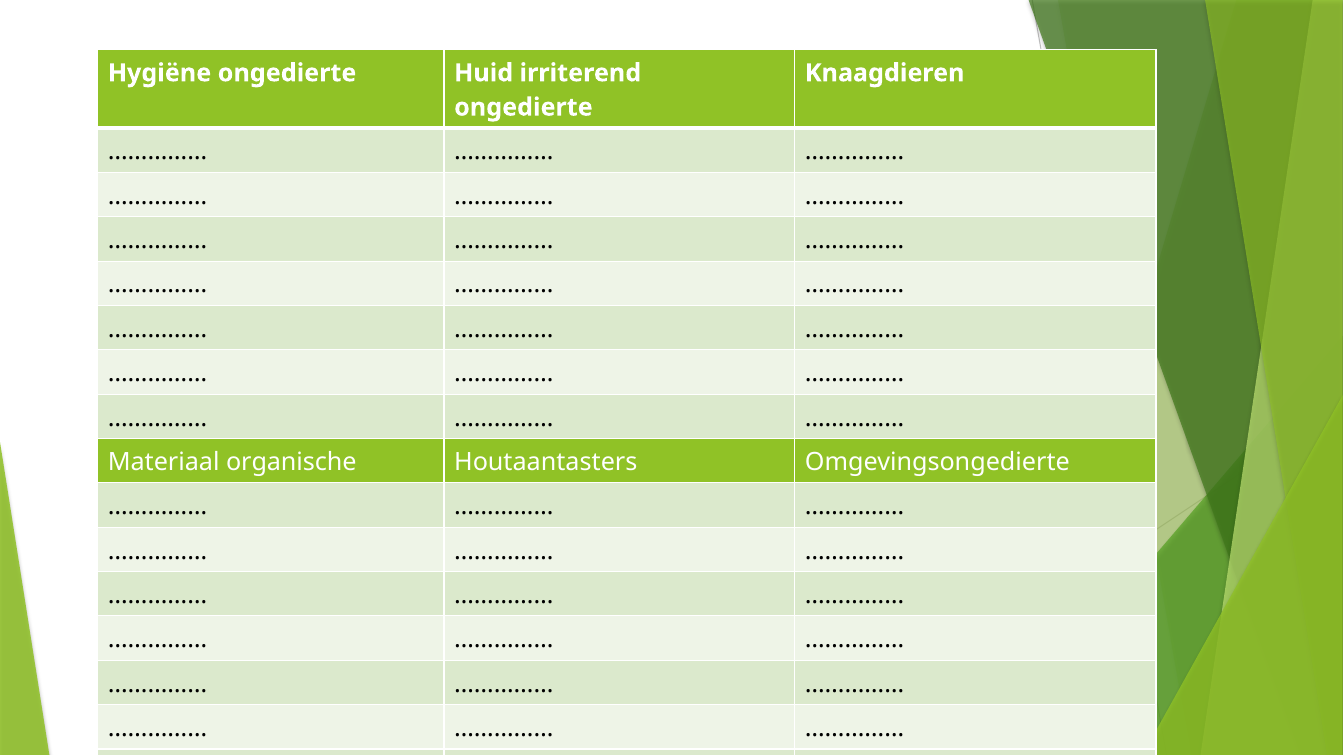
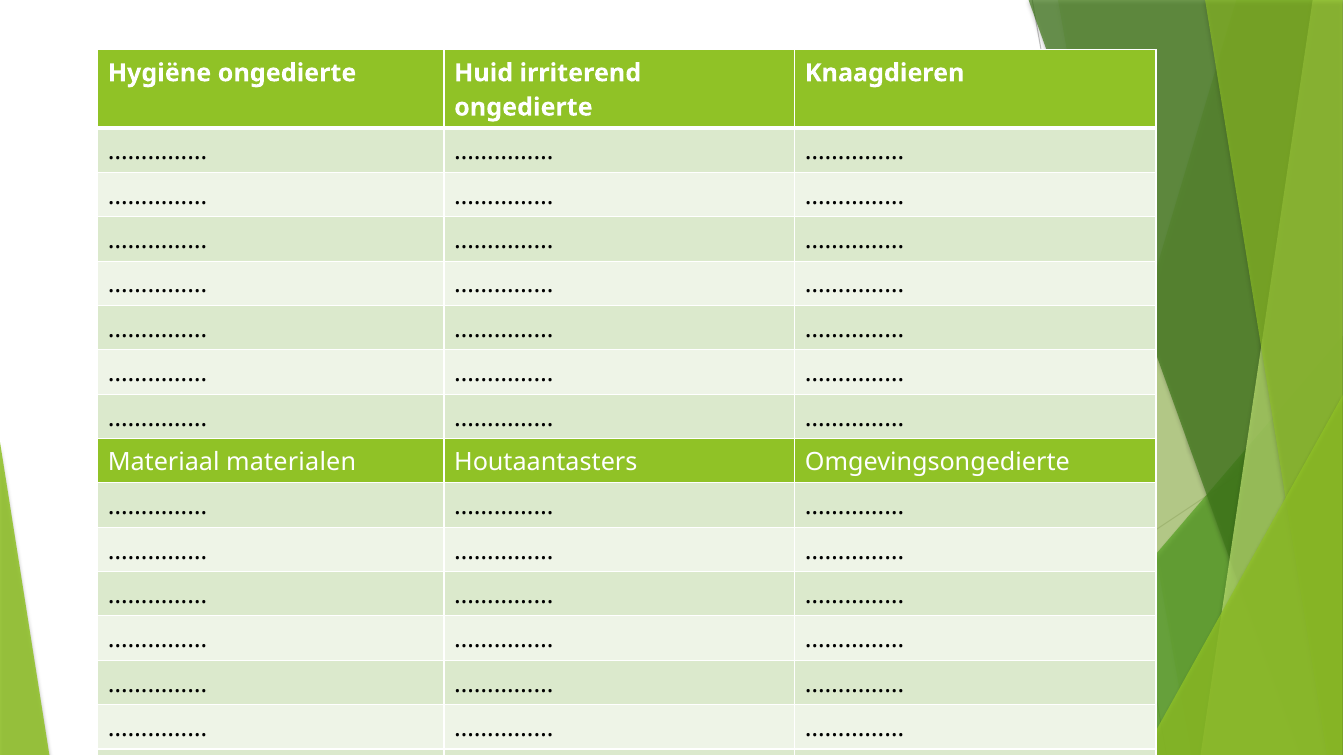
organische: organische -> materialen (291, 462)
